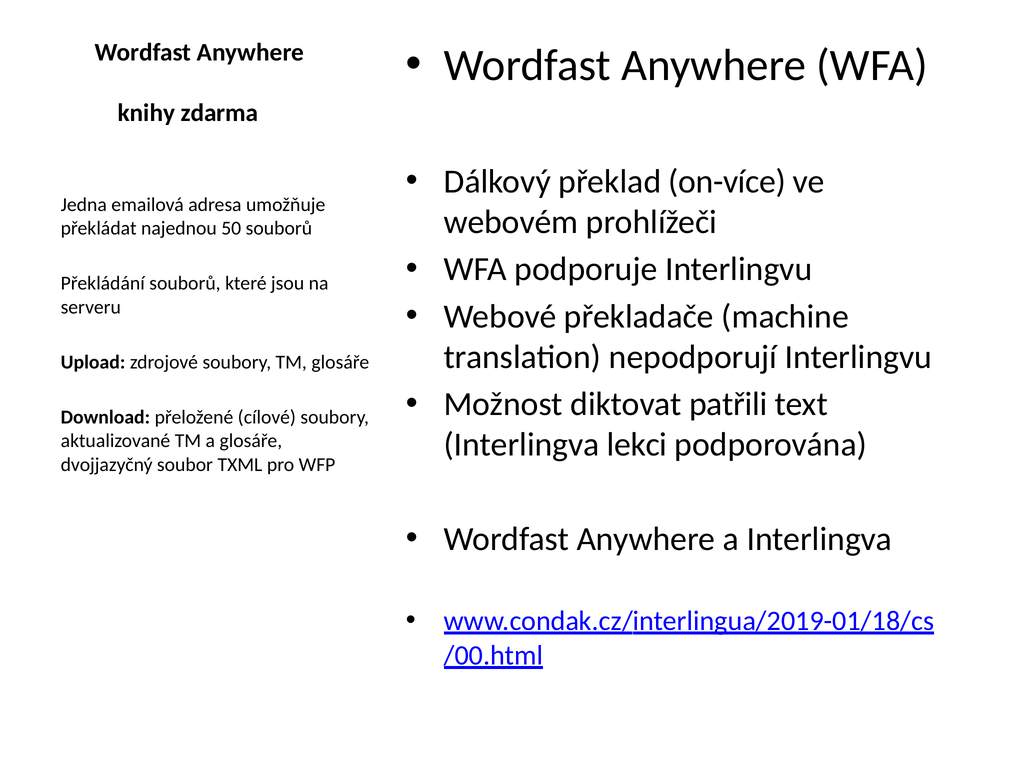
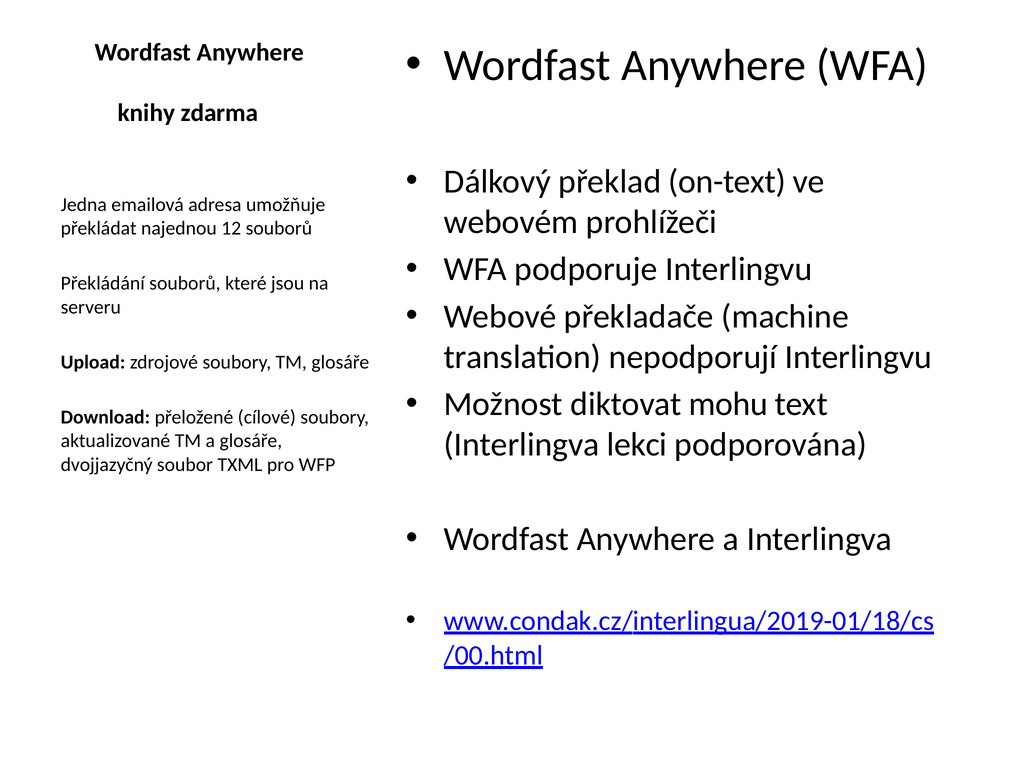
on-více: on-více -> on-text (727, 182)
50: 50 -> 12 (231, 228)
patřili: patřili -> mohu (728, 404)
